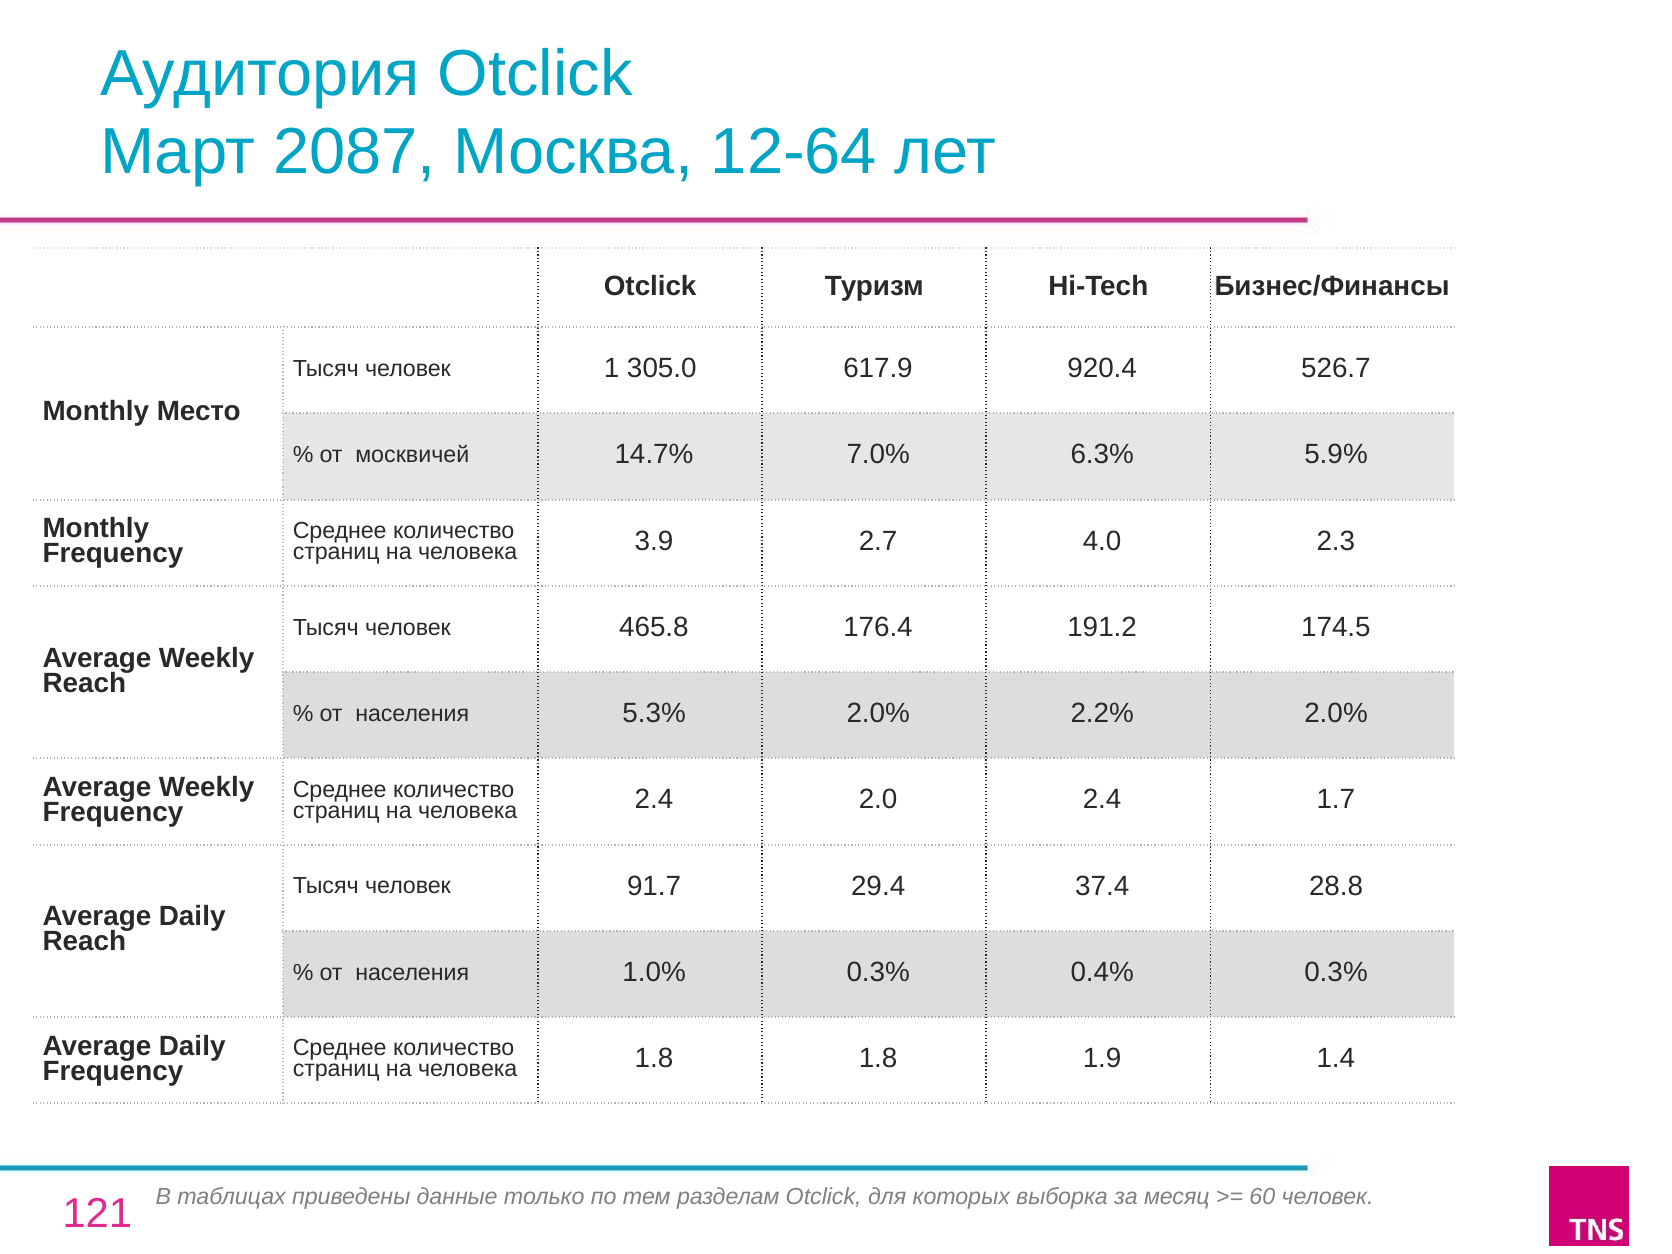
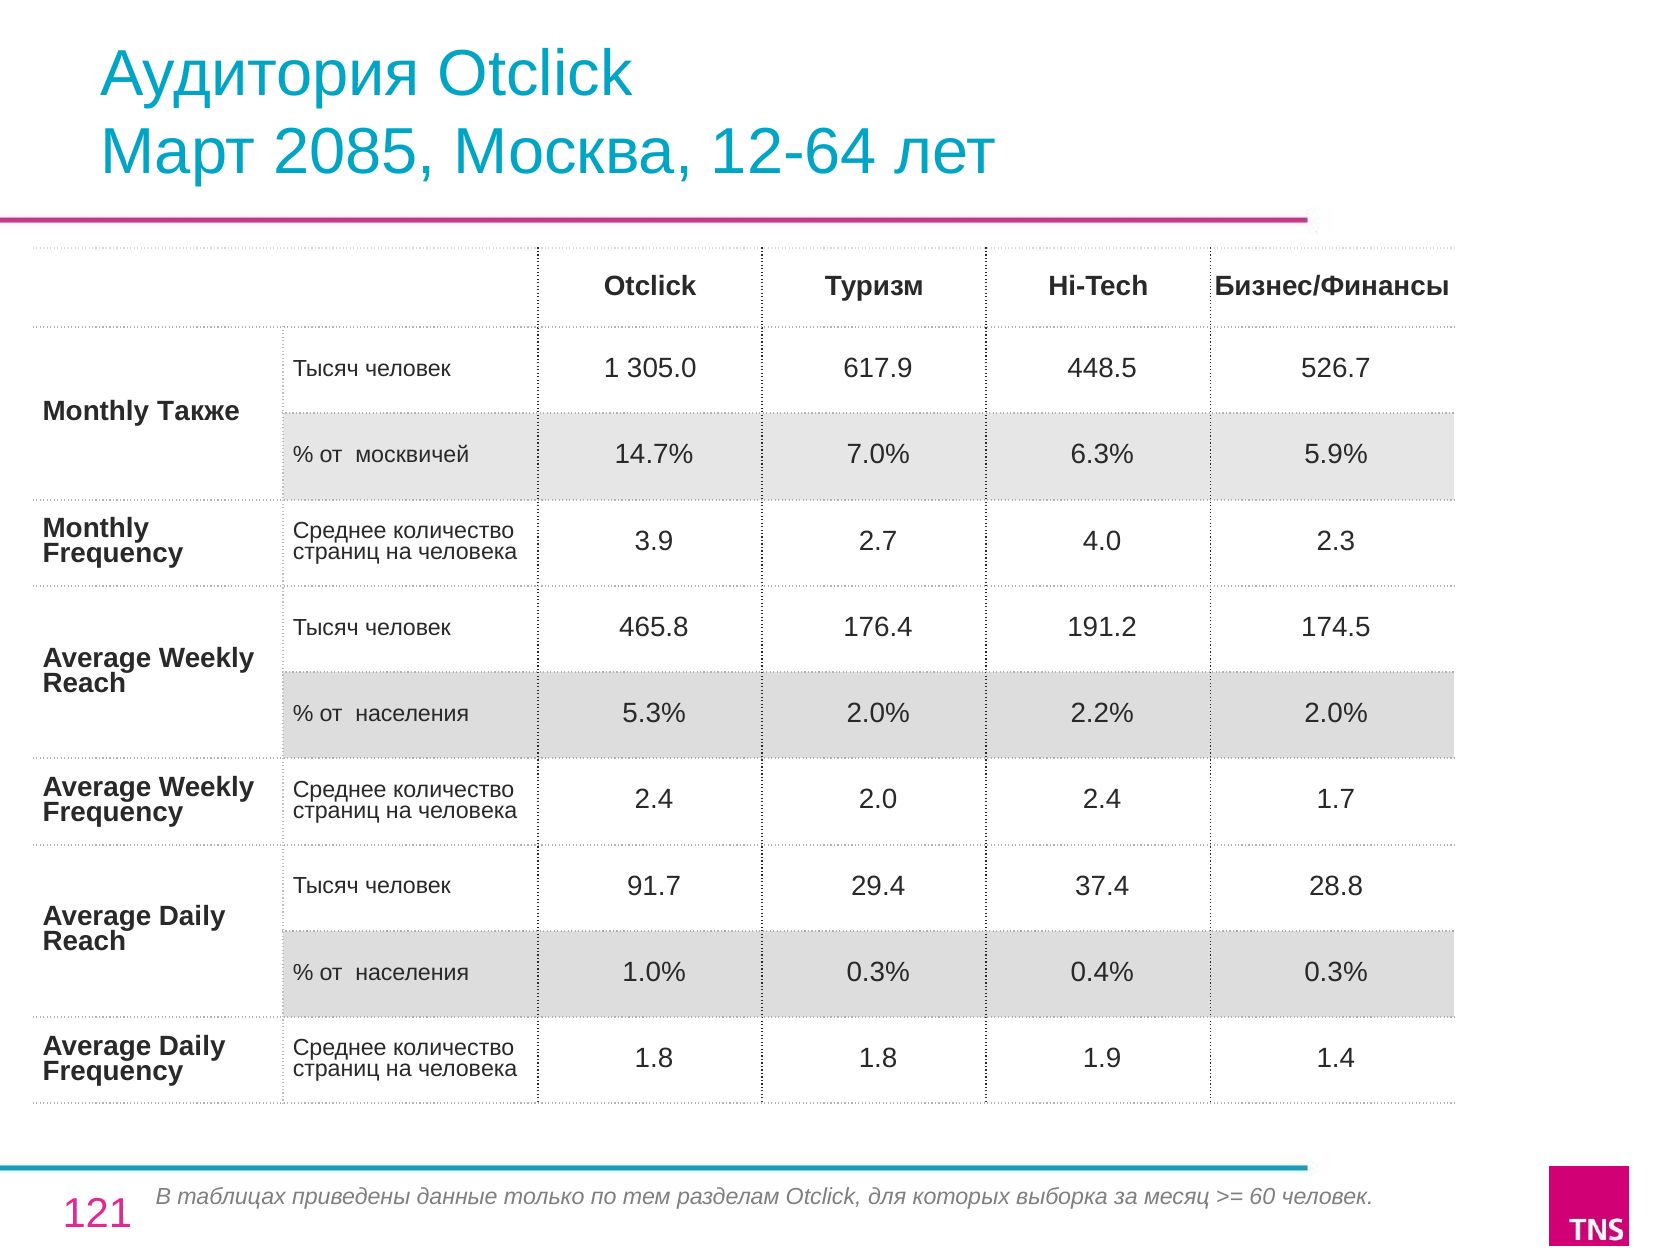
2087: 2087 -> 2085 (355, 152)
920.4: 920.4 -> 448.5 (1102, 369)
Место: Место -> Также (198, 412)
